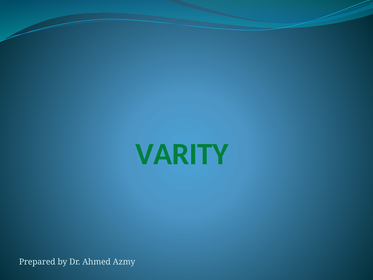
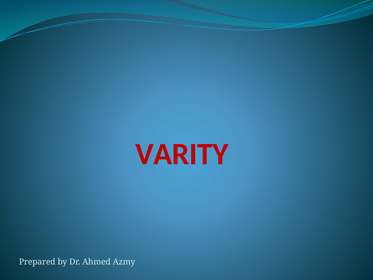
VARITY colour: green -> red (182, 154)
